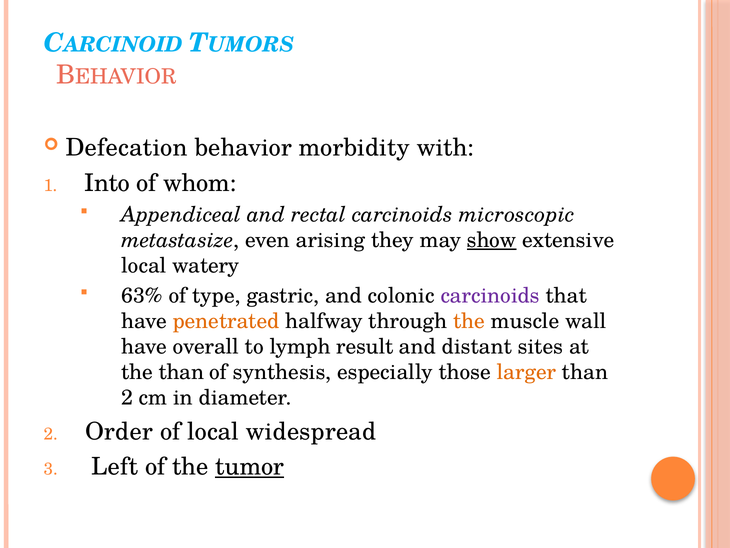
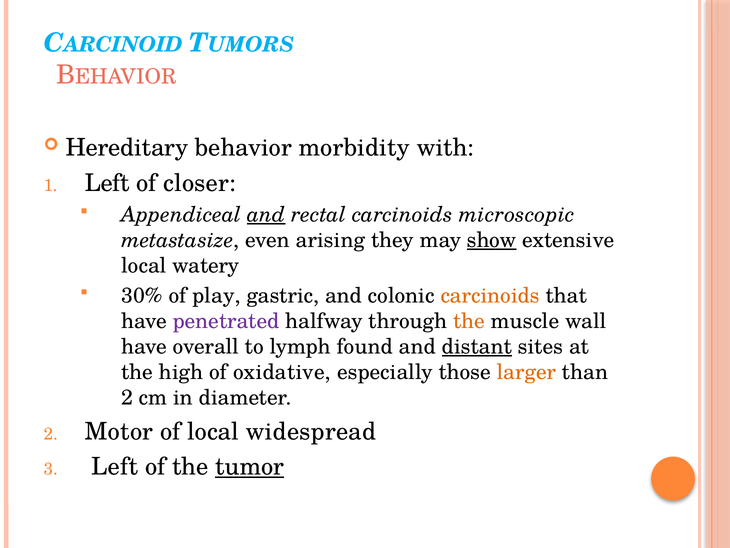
Defecation: Defecation -> Hereditary (127, 148)
Into: Into -> Left (107, 183)
whom: whom -> closer (200, 183)
and underline: none -> present (266, 214)
63%: 63% -> 30% (142, 295)
type: type -> play (216, 295)
carcinoids colour: purple -> orange (490, 295)
penetrated colour: orange -> purple (226, 321)
result: result -> found (365, 346)
distant underline: none -> present (477, 346)
the than: than -> high (181, 372)
synthesis: synthesis -> oxidative (282, 372)
Order: Order -> Motor (119, 431)
